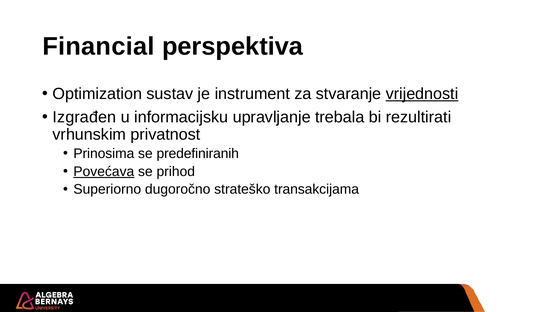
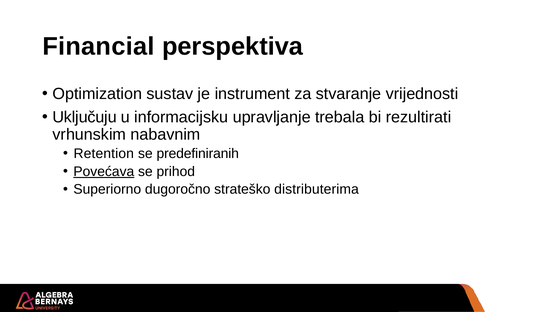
vrijednosti underline: present -> none (422, 94)
Izgrađen: Izgrađen -> Uključuju (85, 117)
privatnost: privatnost -> nabavnim (165, 134)
Prinosima: Prinosima -> Retention (104, 153)
transakcijama: transakcijama -> distributerima (317, 189)
